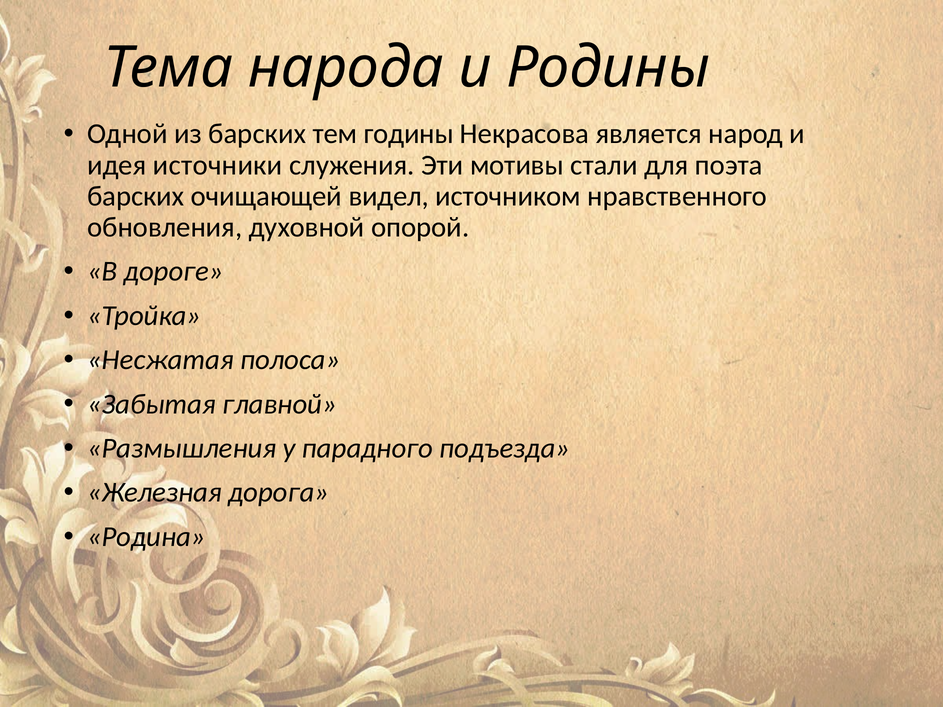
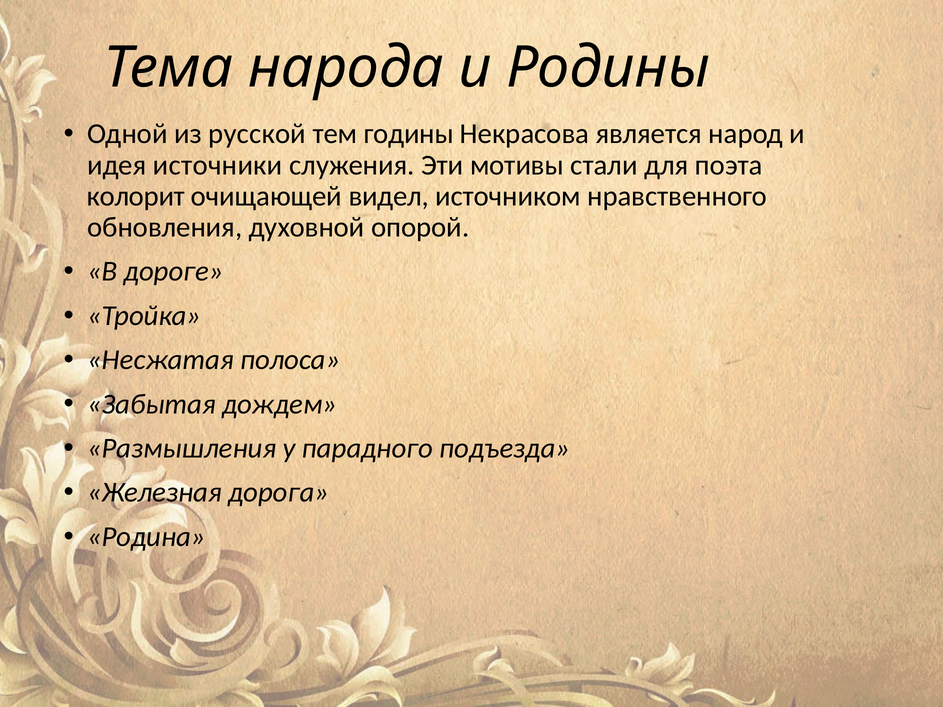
из барских: барских -> русской (257, 134)
барских: барских -> колорит (136, 196)
главной: главной -> дождем (280, 404)
